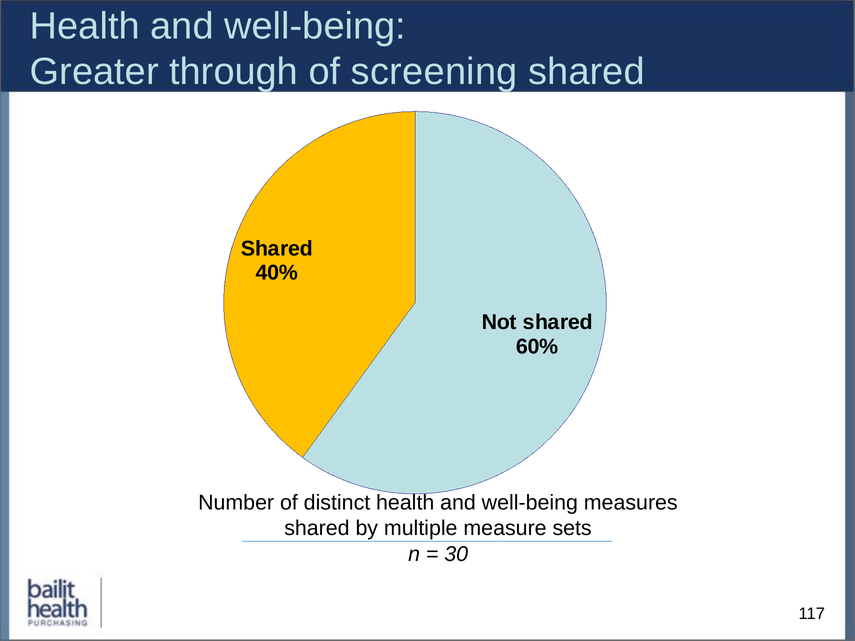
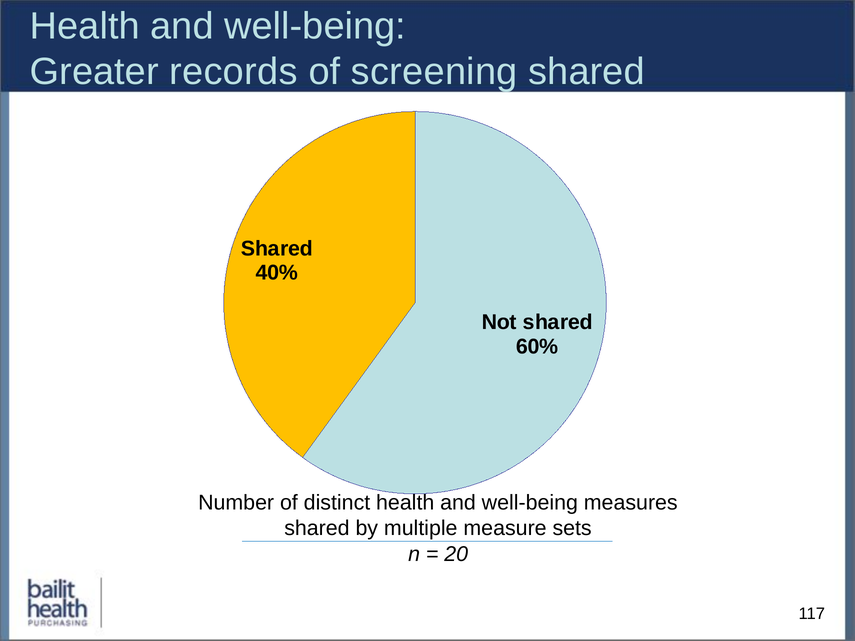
through: through -> records (234, 72)
30: 30 -> 20 (456, 554)
